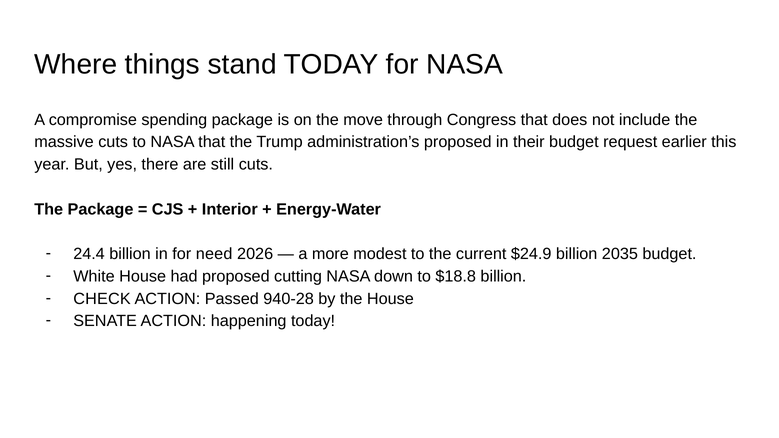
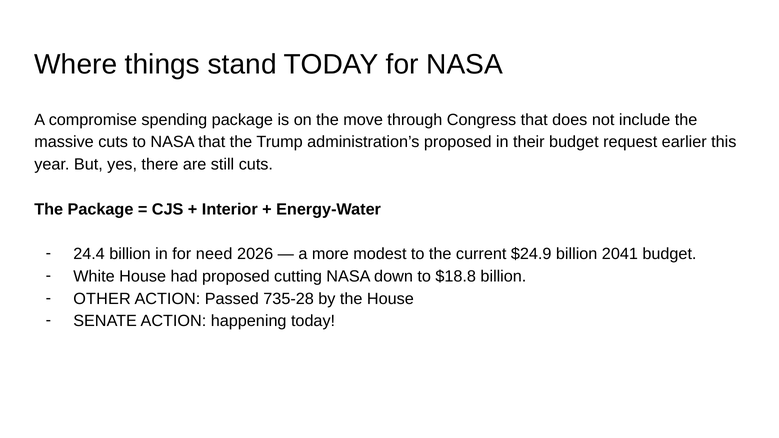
2035: 2035 -> 2041 (620, 254)
CHECK: CHECK -> OTHER (102, 299)
940-28: 940-28 -> 735-28 (289, 299)
